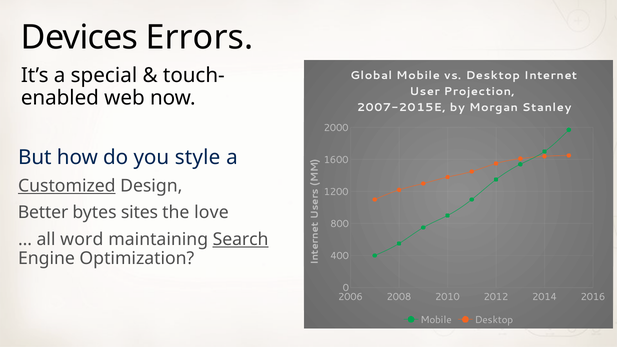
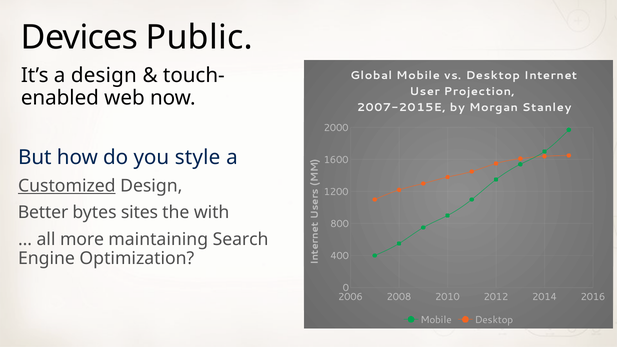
Errors: Errors -> Public (199, 37)
a special: special -> design (104, 76)
love: love -> with (212, 213)
word: word -> more (82, 239)
Search underline: present -> none (241, 239)
